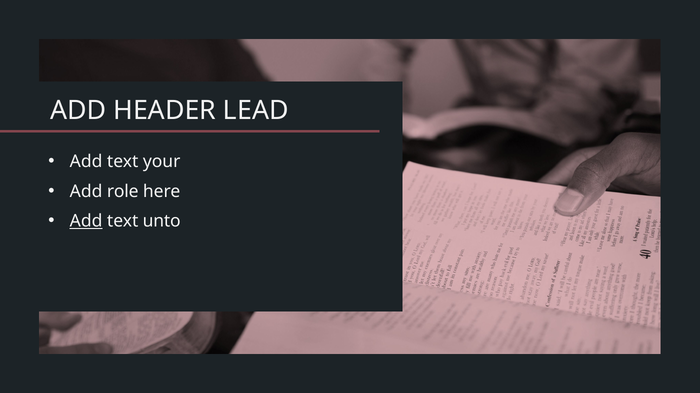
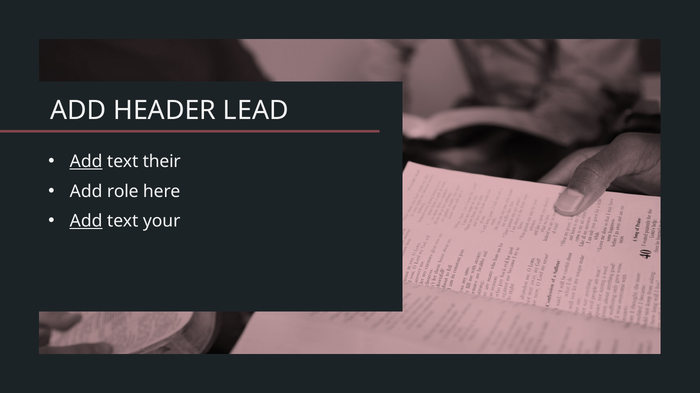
Add underline: none -> present (86, 162)
your: your -> their (162, 162)
unto: unto -> your (162, 221)
